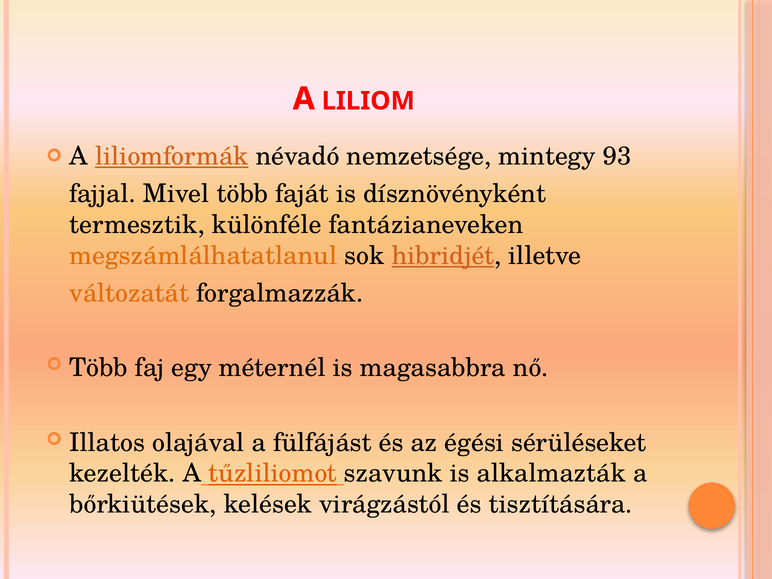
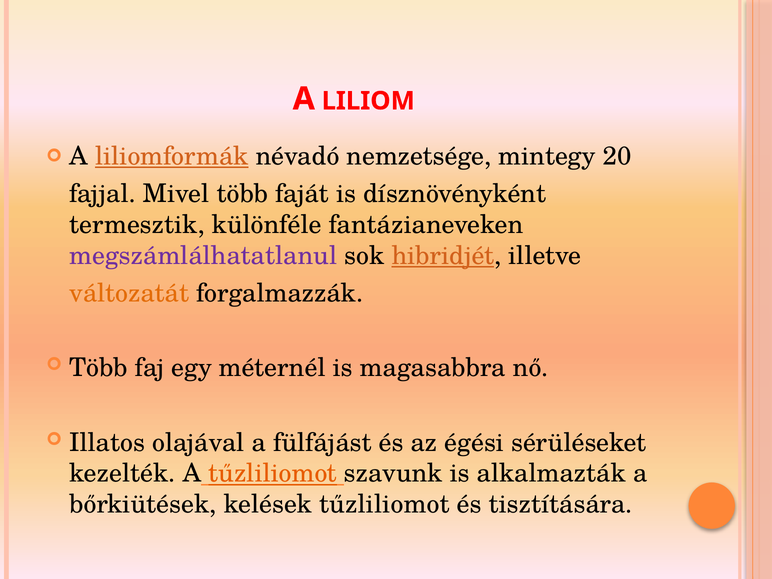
93: 93 -> 20 (617, 156)
megszámlálhatatlanul colour: orange -> purple (203, 256)
kelések virágzástól: virágzástól -> tűzliliomot (384, 504)
